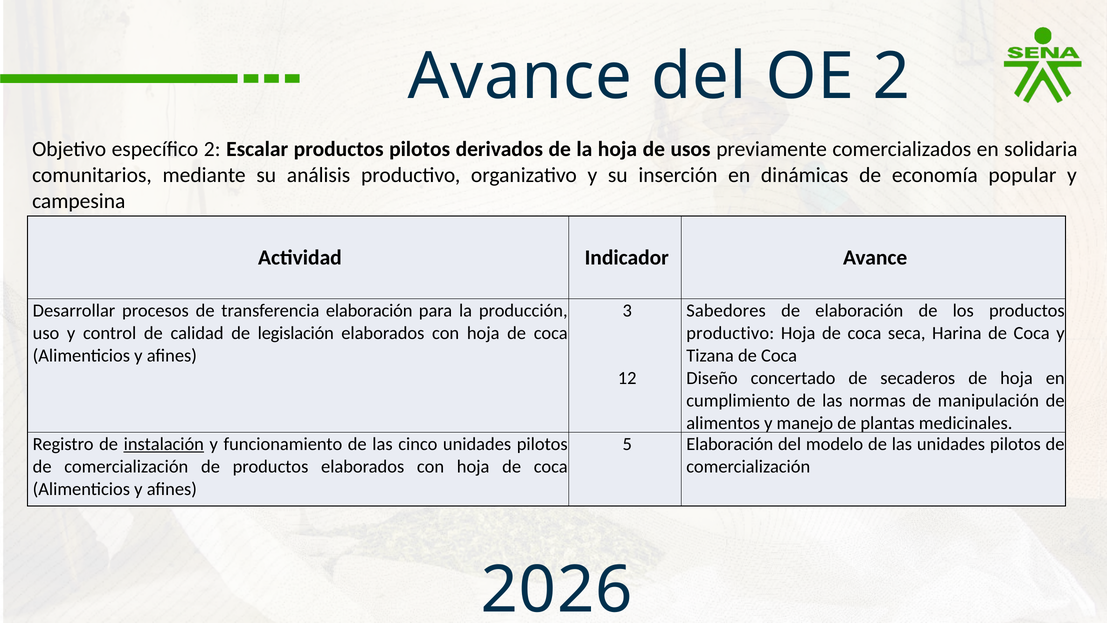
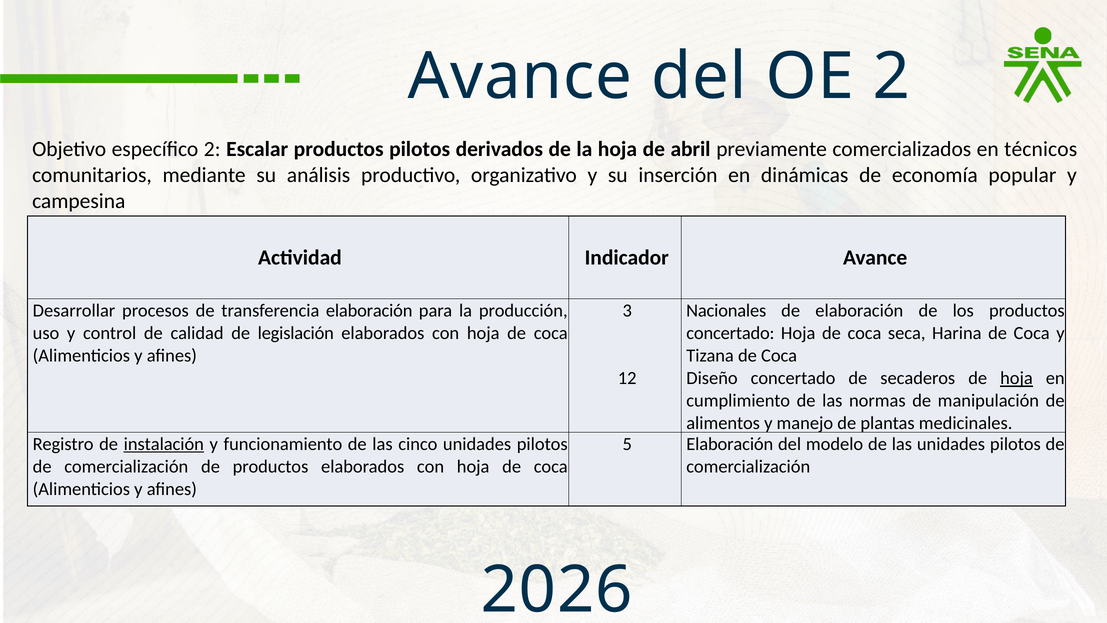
usos: usos -> abril (691, 149)
solidaria: solidaria -> técnicos (1041, 149)
Sabedores: Sabedores -> Nacionales (726, 311)
productivo: productivo -> concertado (730, 333)
hoja underline: none -> present (1016, 378)
